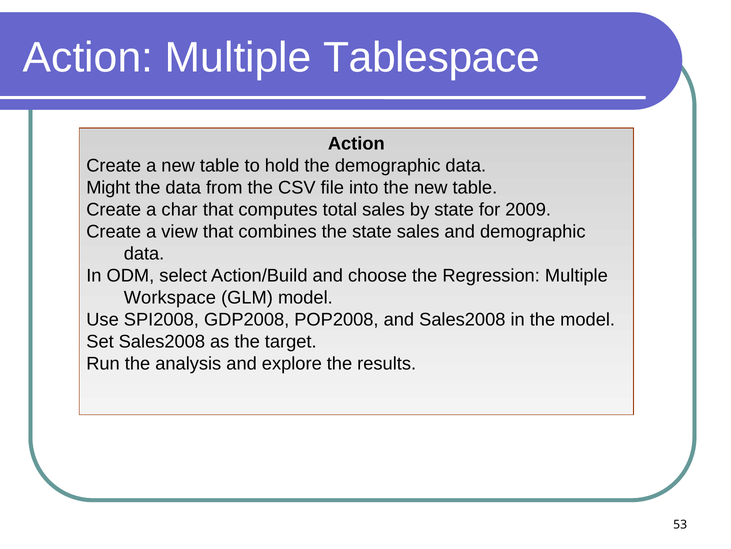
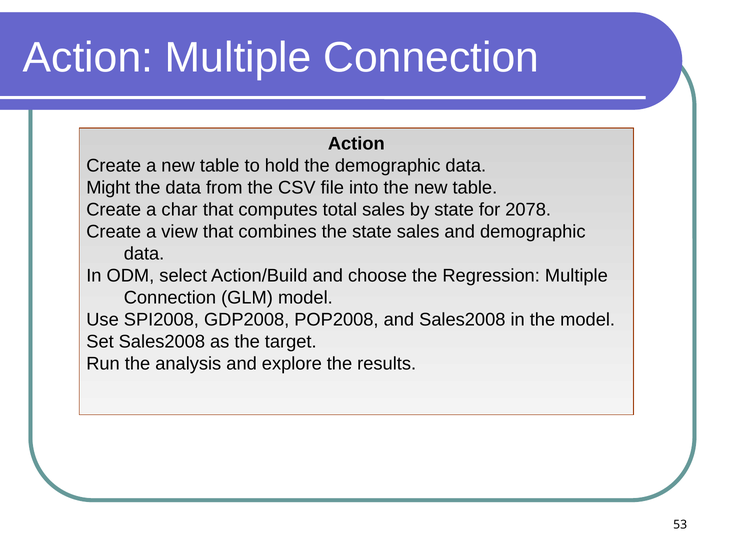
Action Multiple Tablespace: Tablespace -> Connection (431, 58)
2009: 2009 -> 2078 (528, 210)
Workspace: Workspace -> Connection (170, 297)
